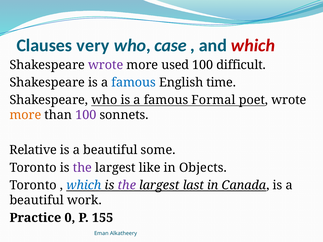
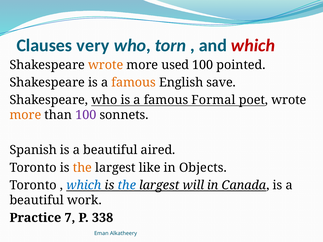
case: case -> torn (170, 46)
wrote colour: purple -> orange (106, 65)
difficult: difficult -> pointed (241, 65)
famous colour: blue -> orange (134, 83)
time: time -> save (221, 83)
Relative: Relative -> Spanish (33, 150)
some: some -> aired (158, 150)
the colour: purple -> orange (82, 168)
the colour: purple -> blue (127, 185)
last: last -> will (193, 185)
0: 0 -> 7 (70, 218)
155: 155 -> 338 (103, 218)
